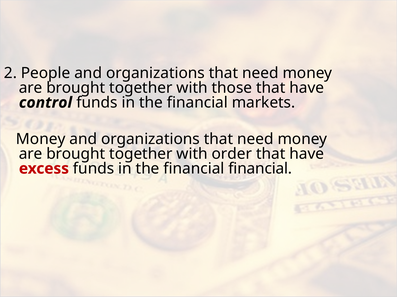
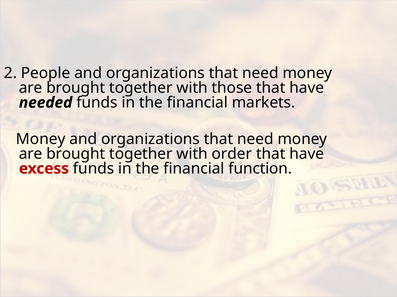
control: control -> needed (46, 103)
financial financial: financial -> function (260, 169)
